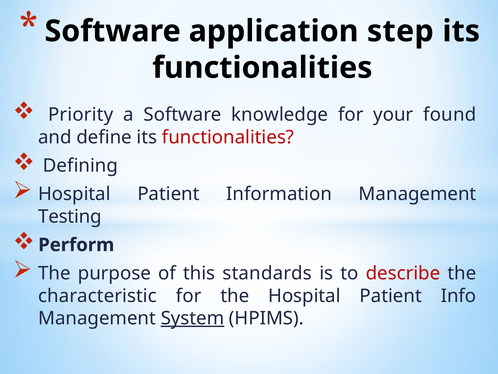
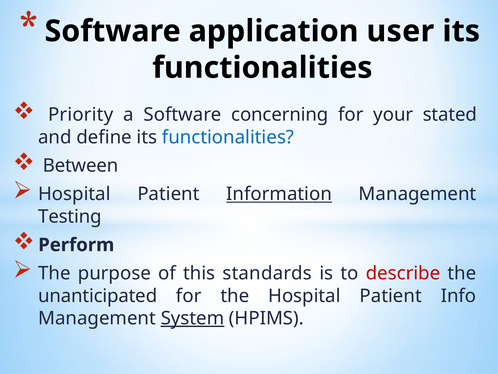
step: step -> user (400, 31)
knowledge: knowledge -> concerning (280, 115)
found: found -> stated (450, 115)
functionalities colour: red -> blue (228, 137)
Defining: Defining -> Between (81, 165)
Information underline: none -> present (279, 194)
characteristic: characteristic -> unanticipated (98, 295)
